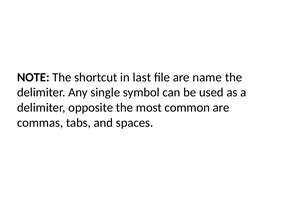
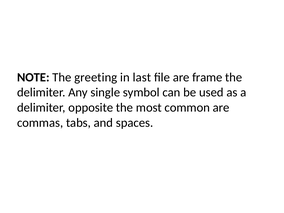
shortcut: shortcut -> greeting (96, 77)
name: name -> frame (207, 77)
